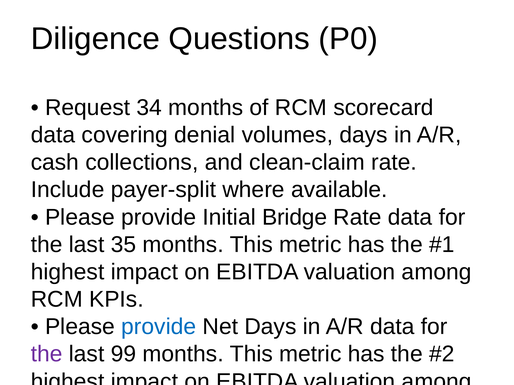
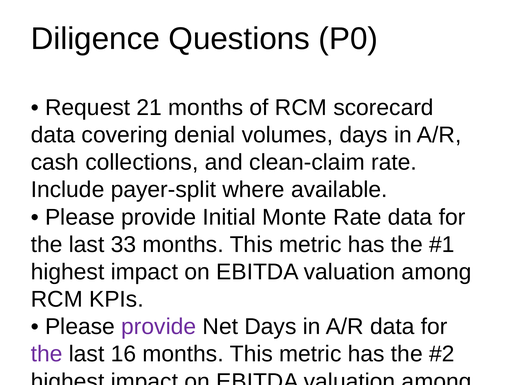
34: 34 -> 21 (149, 108)
Bridge: Bridge -> Monte (294, 217)
35: 35 -> 33 (123, 245)
provide colour: blue -> purple (159, 327)
99: 99 -> 16 (123, 355)
